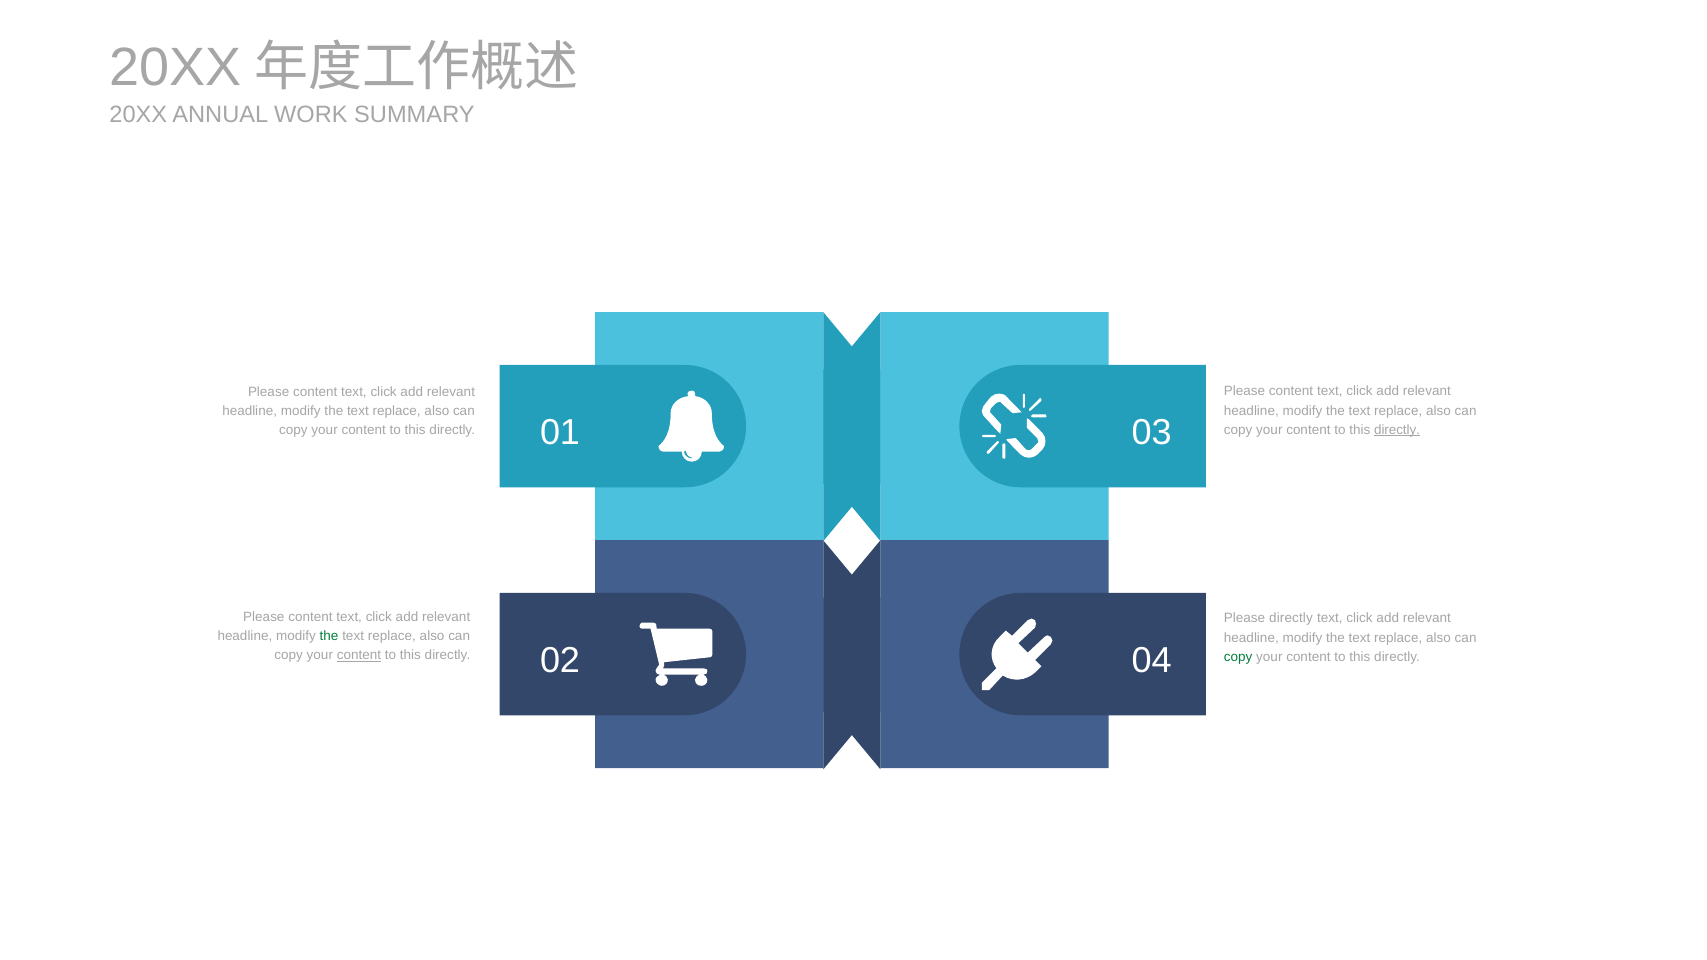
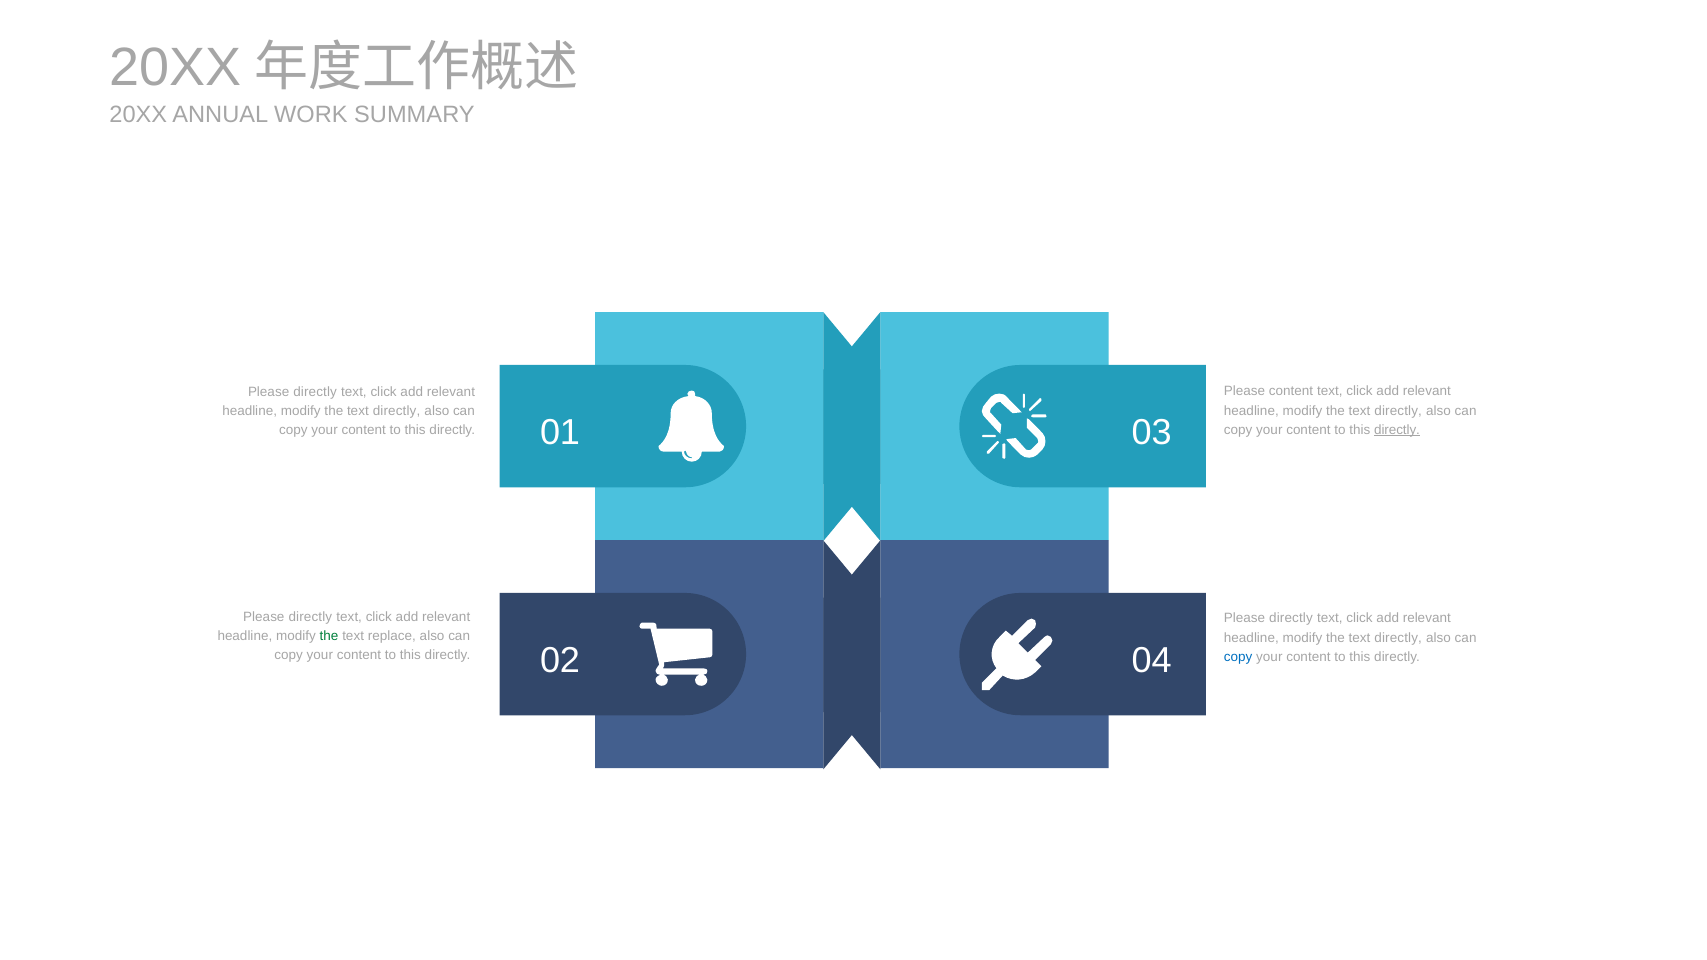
content: content -> directly (315, 392)
replace: replace -> directly (1398, 411)
replace: replace -> directly (397, 411)
content: content -> directly (310, 617)
replace: replace -> directly (1398, 638)
content underline: present -> none (359, 656)
copy colour: green -> blue (1238, 657)
